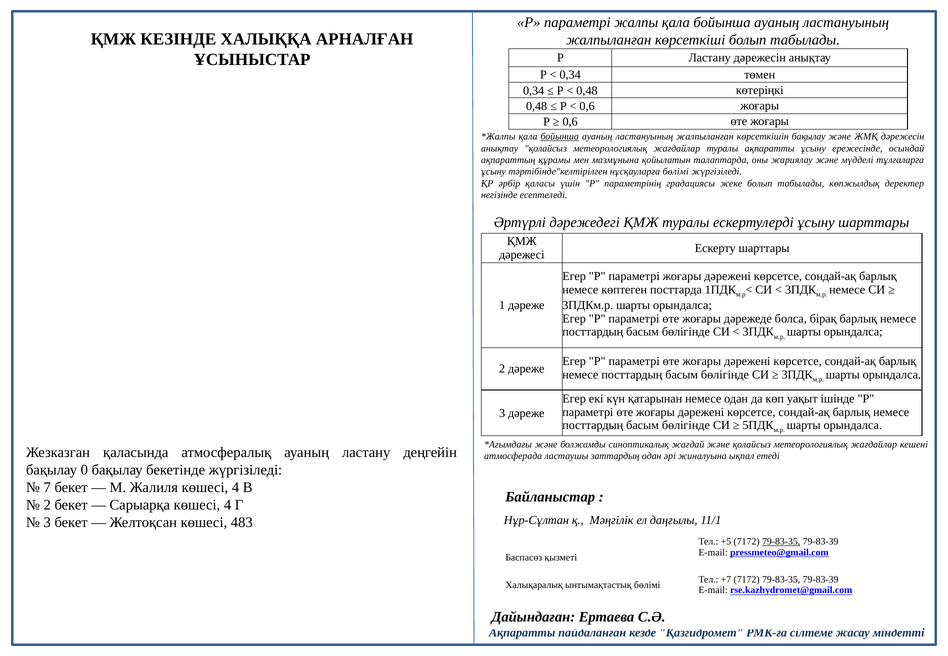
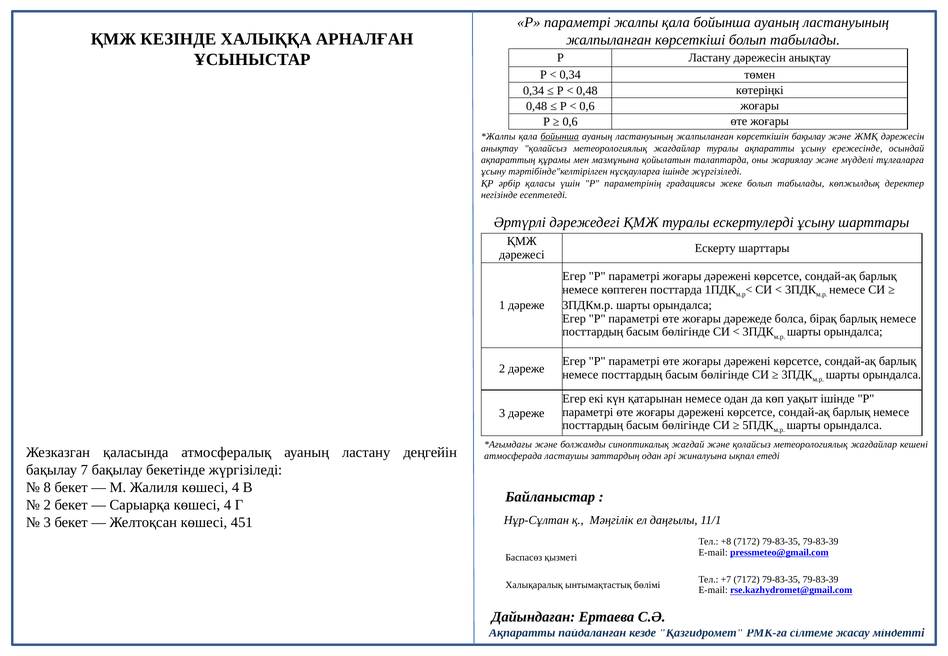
нұсқауларға бөлімі: бөлімі -> ішінде (676, 172)
0: 0 -> 7 (84, 470)
7: 7 -> 8 (47, 487)
483: 483 -> 451 (242, 522)
+5: +5 -> +8 (726, 542)
79-83-35 underline: present -> none (781, 542)
